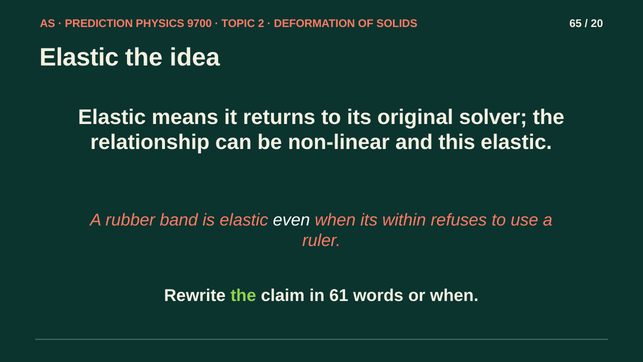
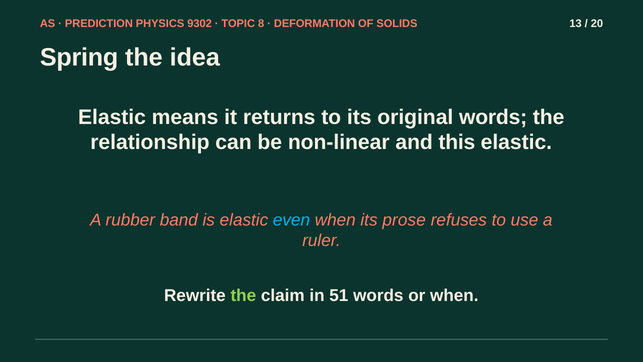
9700: 9700 -> 9302 (200, 24)
2: 2 -> 8 (261, 24)
65: 65 -> 13 (576, 24)
Elastic: Elastic -> Spring (79, 57)
original solver: solver -> words (493, 117)
even colour: white -> light blue (291, 220)
within: within -> prose (404, 220)
61: 61 -> 51 (339, 295)
